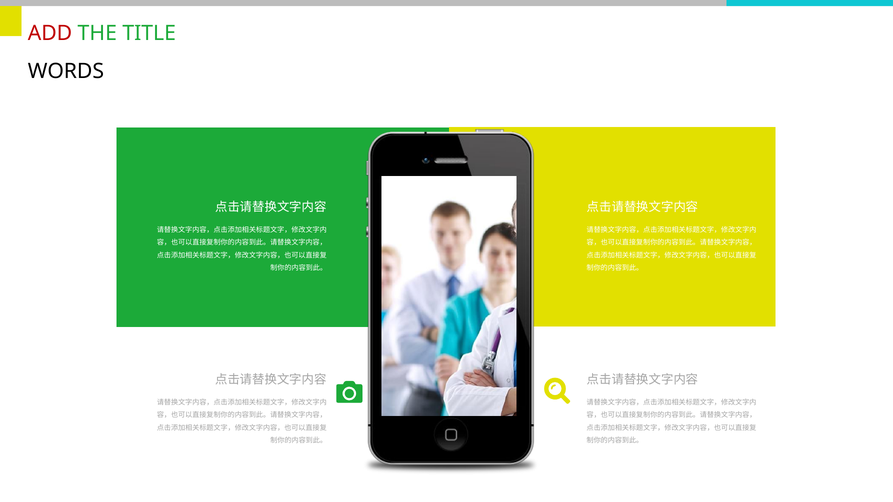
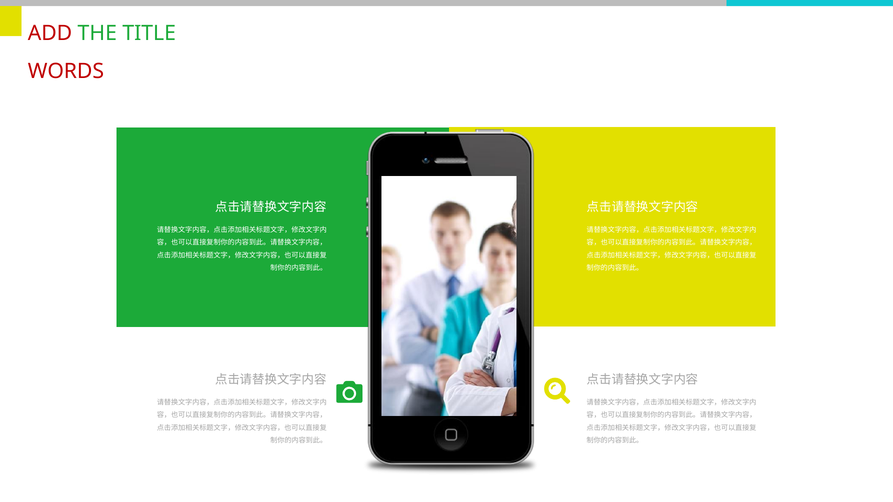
WORDS colour: black -> red (66, 71)
